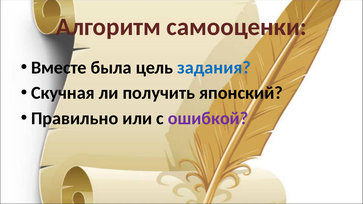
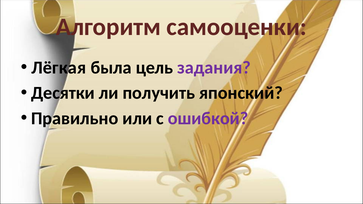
Вместе: Вместе -> Лёгкая (59, 68)
задания colour: blue -> purple (214, 68)
Скучная: Скучная -> Десятки (63, 93)
